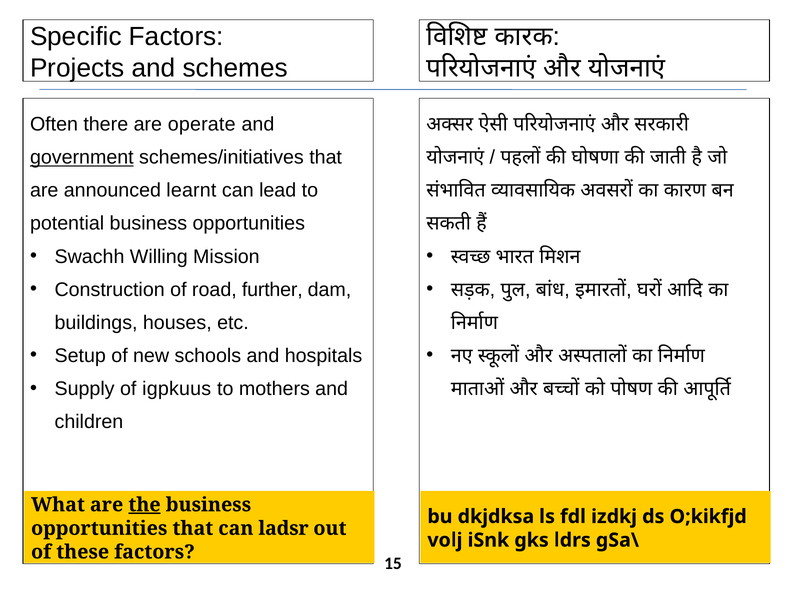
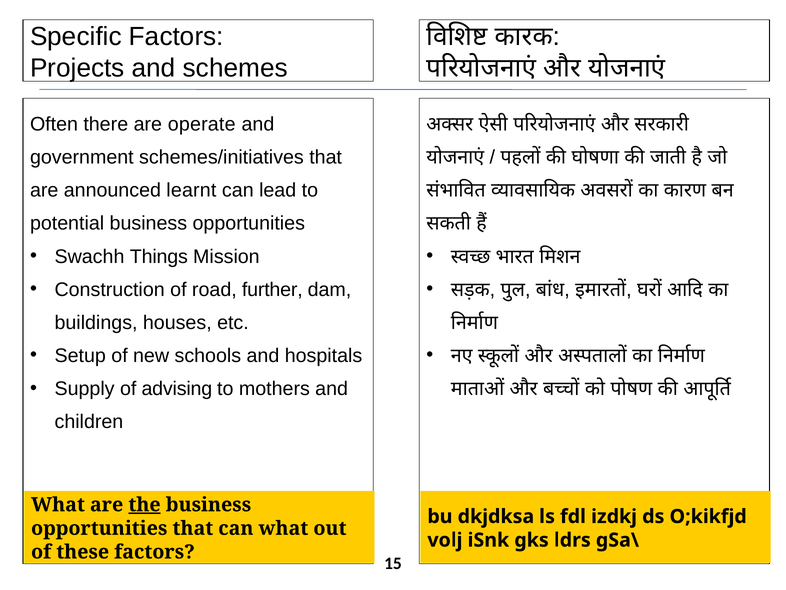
government underline: present -> none (82, 157)
Willing: Willing -> Things (159, 256)
igpkuus: igpkuus -> advising (177, 388)
can ladsr: ladsr -> what (283, 528)
